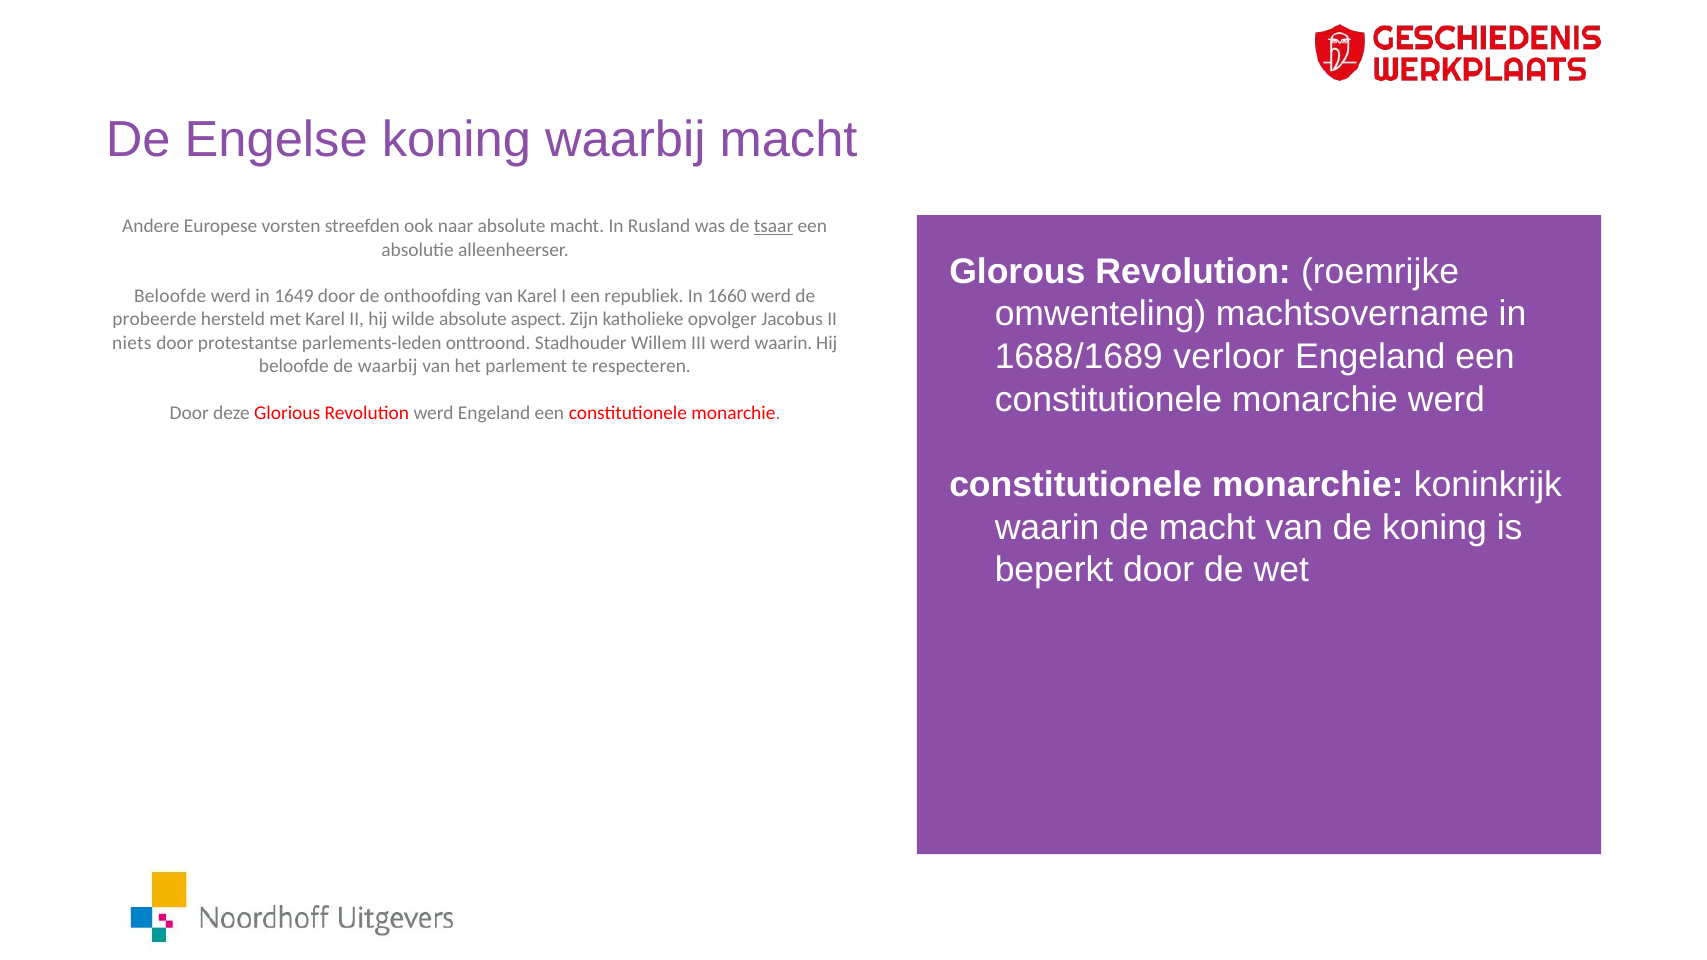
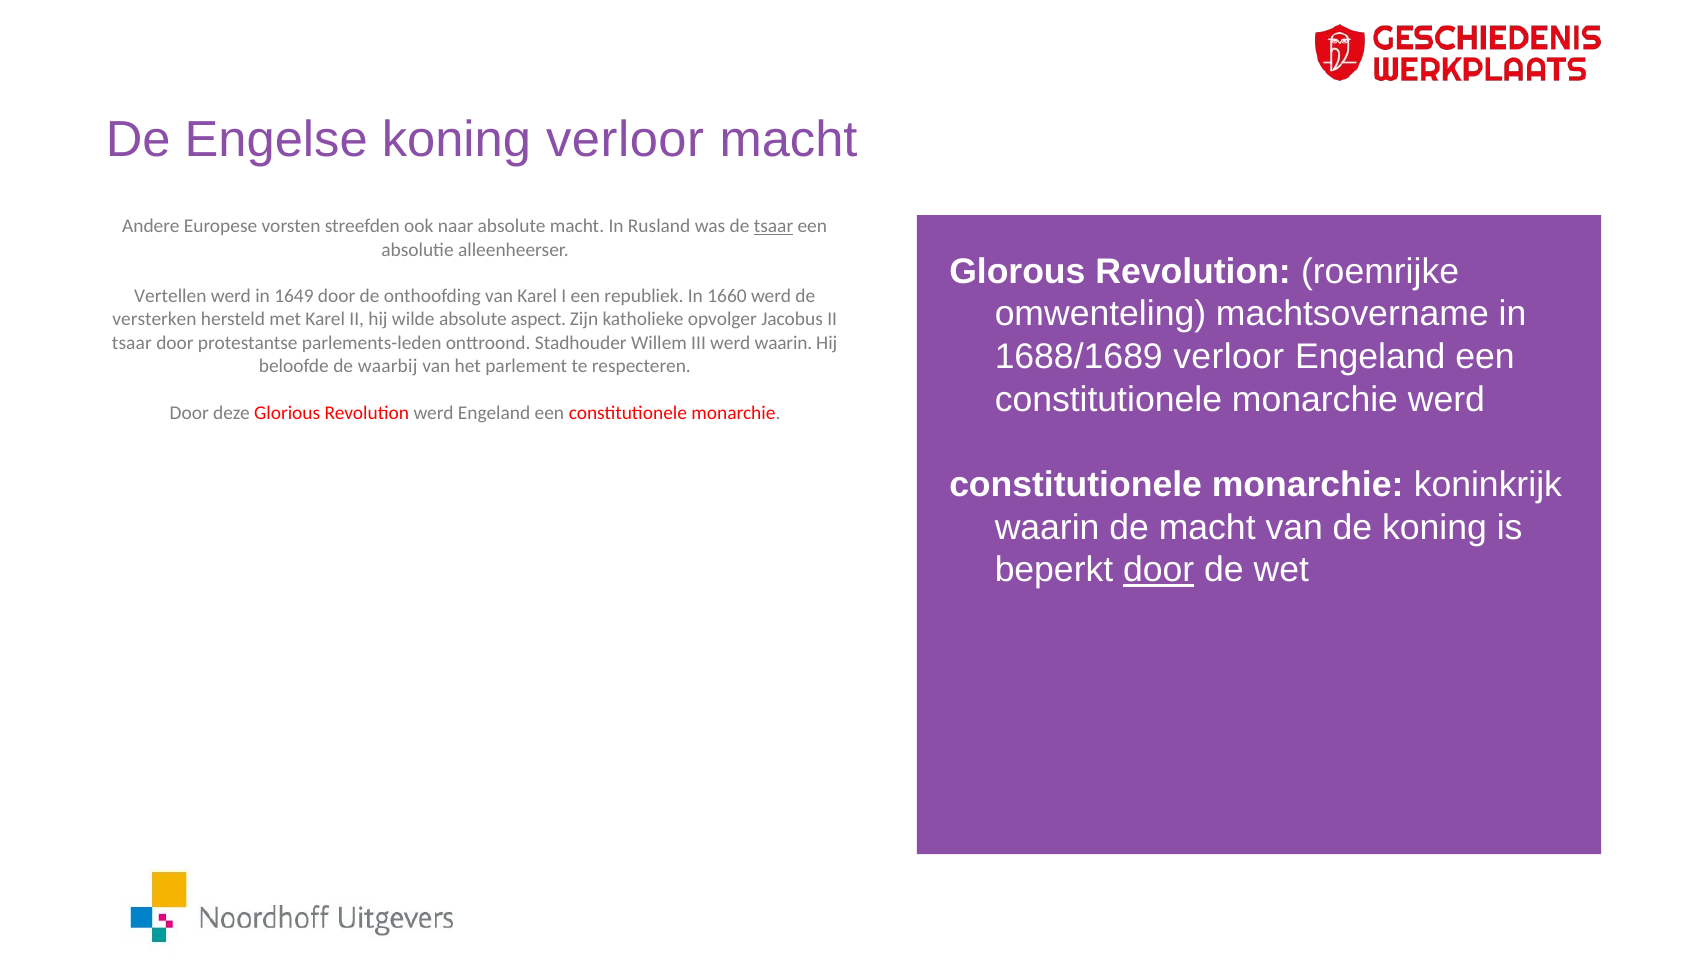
koning waarbij: waarbij -> verloor (625, 140)
Beloofde: Beloofde -> Vertellen (170, 296)
probeerde: probeerde -> versterken (154, 320)
niets: niets -> tsaar (132, 343)
door underline: none -> present (1159, 570)
